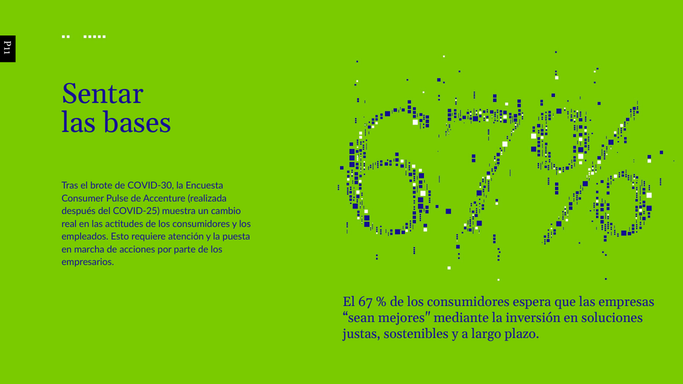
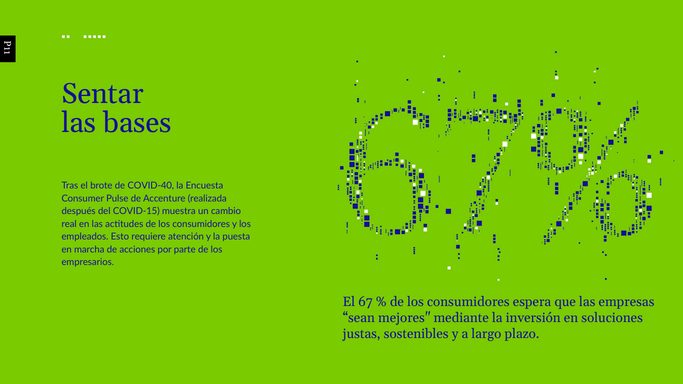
COVID-30: COVID-30 -> COVID-40 (151, 186)
COVID-25: COVID-25 -> COVID-15 (136, 211)
